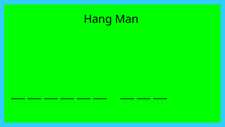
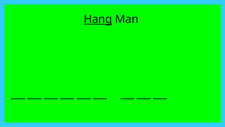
Hang underline: none -> present (98, 19)
